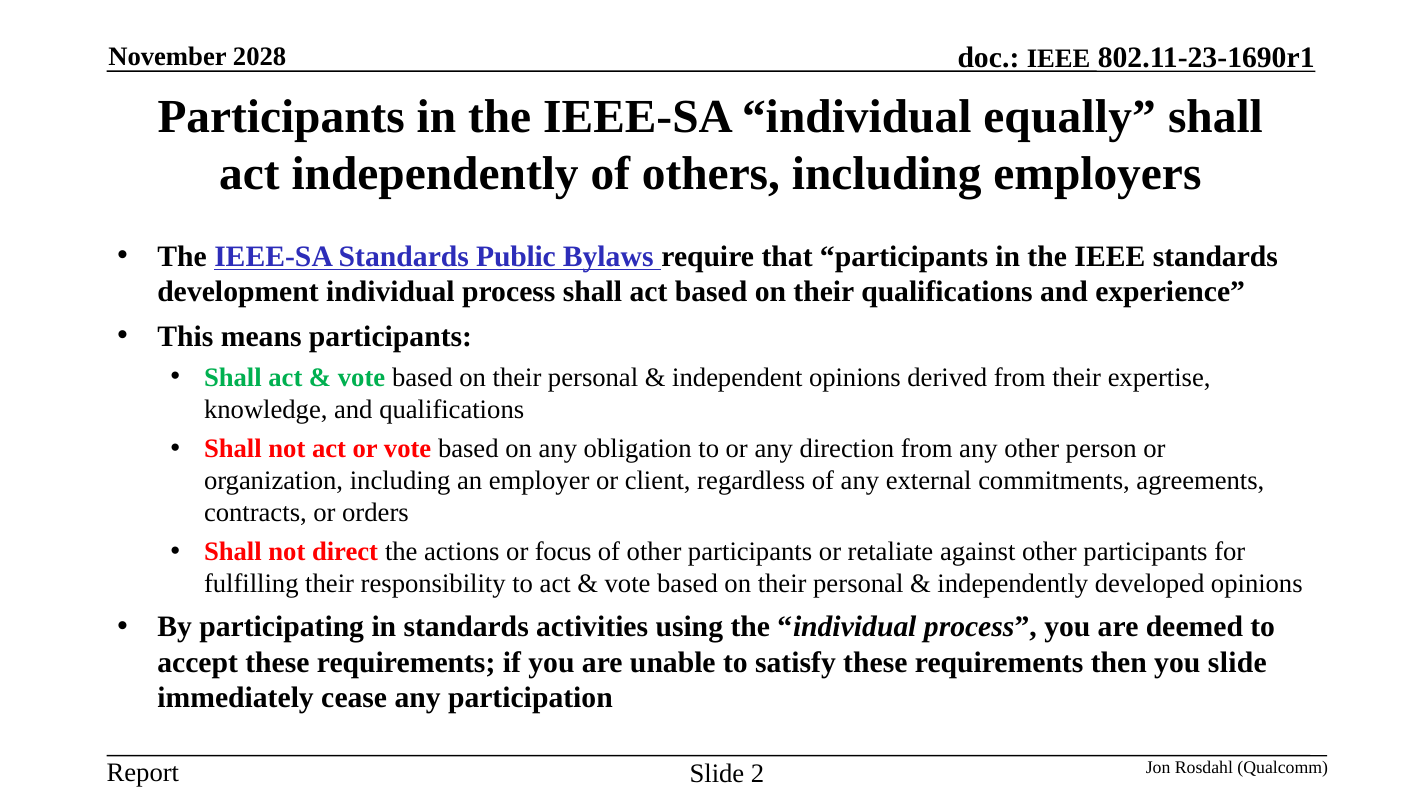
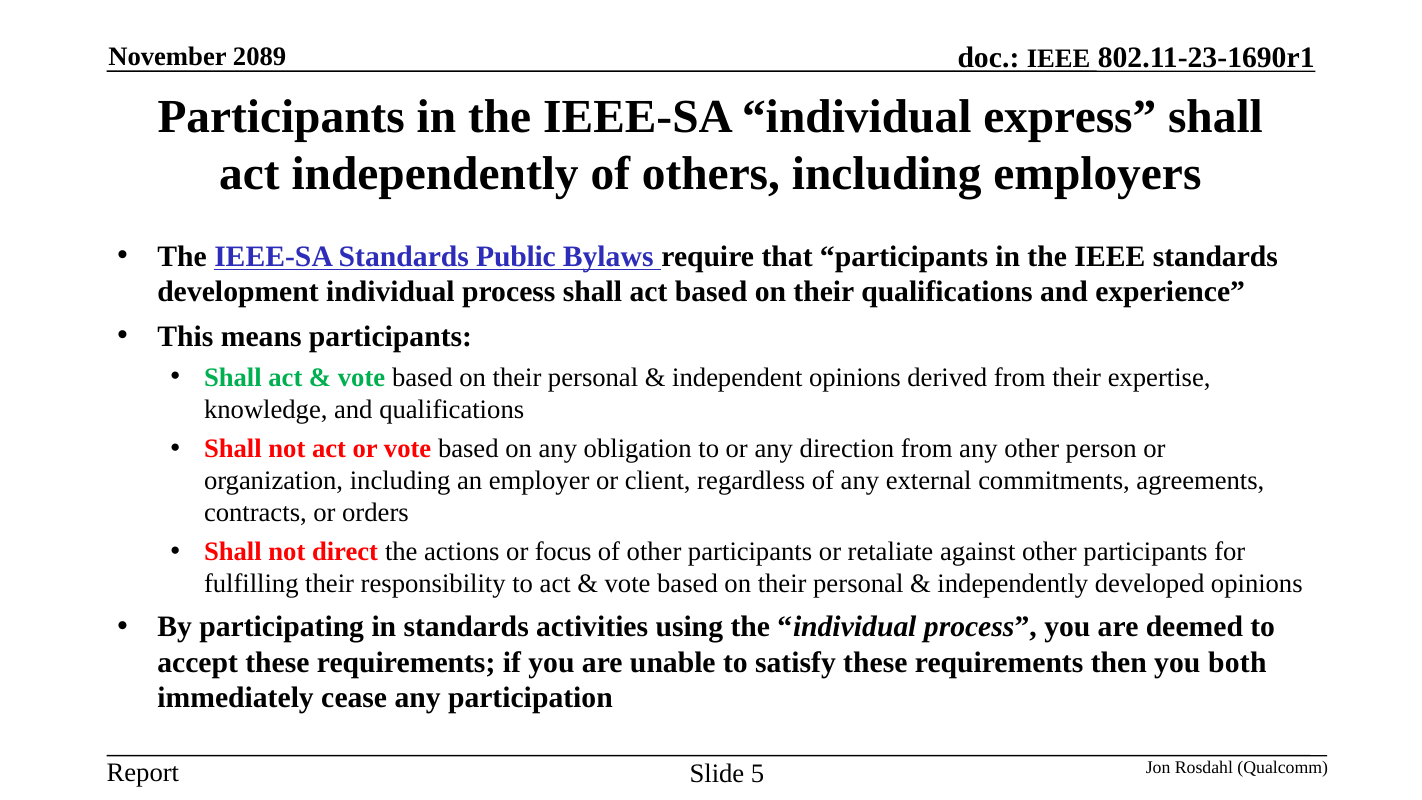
2028: 2028 -> 2089 (260, 57)
equally: equally -> express (1070, 117)
you slide: slide -> both (1237, 662)
2: 2 -> 5 (758, 773)
